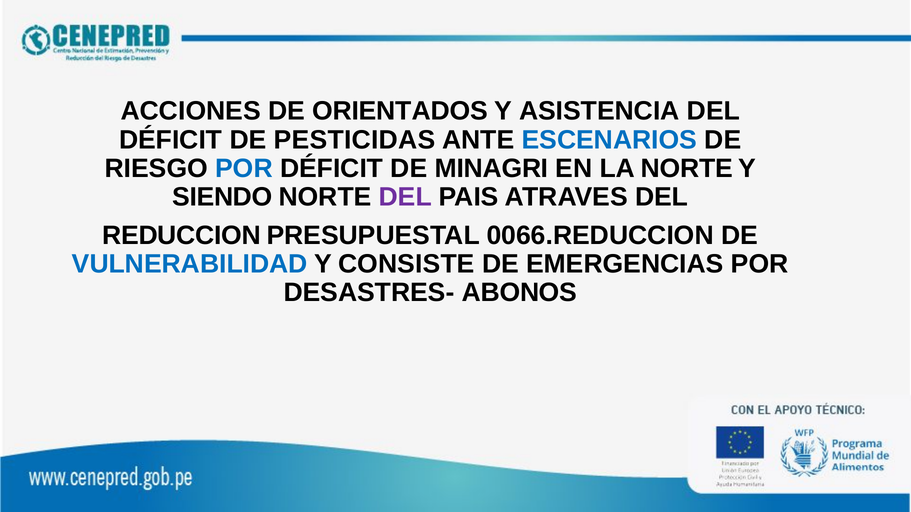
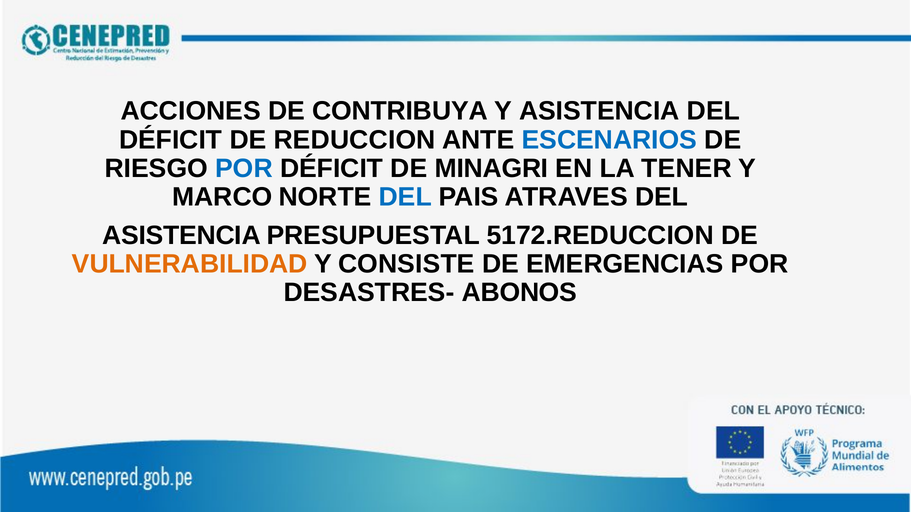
ORIENTADOS: ORIENTADOS -> CONTRIBUYA (400, 111)
PESTICIDAS: PESTICIDAS -> REDUCCION (355, 140)
LA NORTE: NORTE -> TENER (687, 169)
SIENDO: SIENDO -> MARCO (222, 197)
DEL colour: purple -> blue (405, 197)
REDUCCION: REDUCCION -> ASISTENCIA (182, 236)
0066.REDUCCION: 0066.REDUCCION -> 5172.REDUCCION (600, 236)
VULNERABILIDAD colour: blue -> orange (190, 264)
